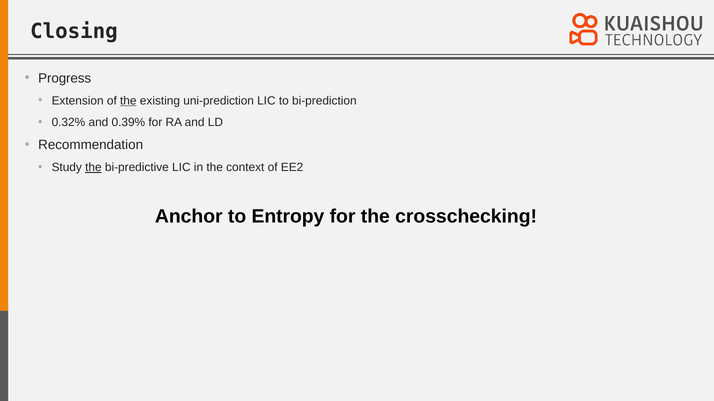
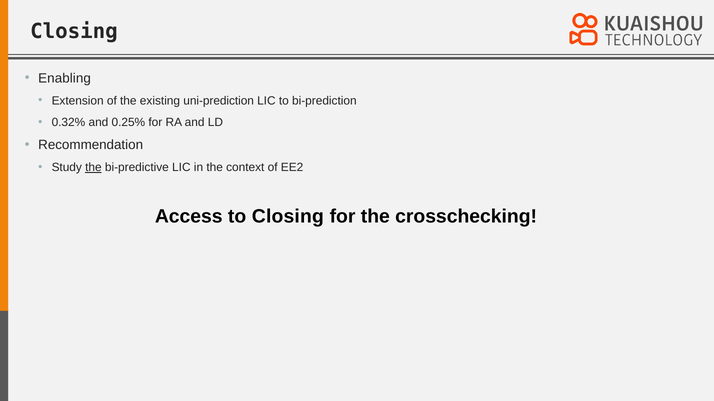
Progress: Progress -> Enabling (65, 78)
the underline: present -> none (128, 101)
0.39%: 0.39% -> 0.25% (128, 122)
Anchor: Anchor -> Access (189, 217)
to Entropy: Entropy -> Closing (288, 217)
